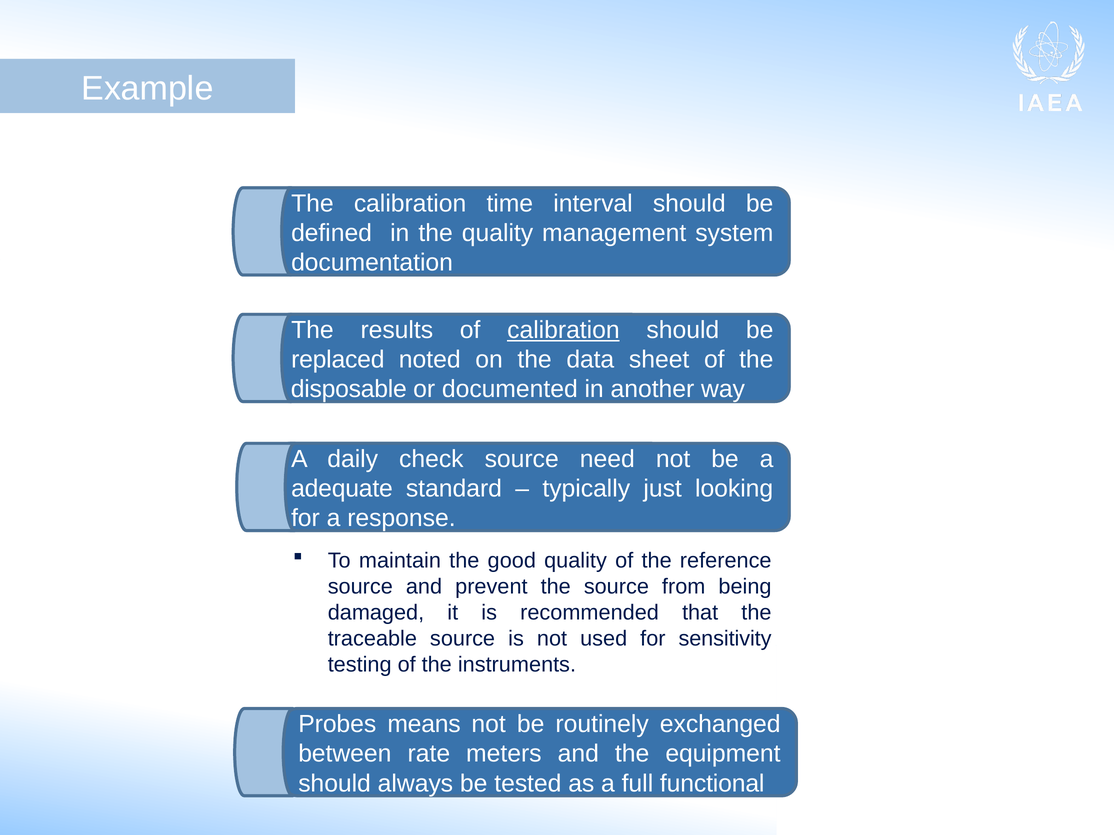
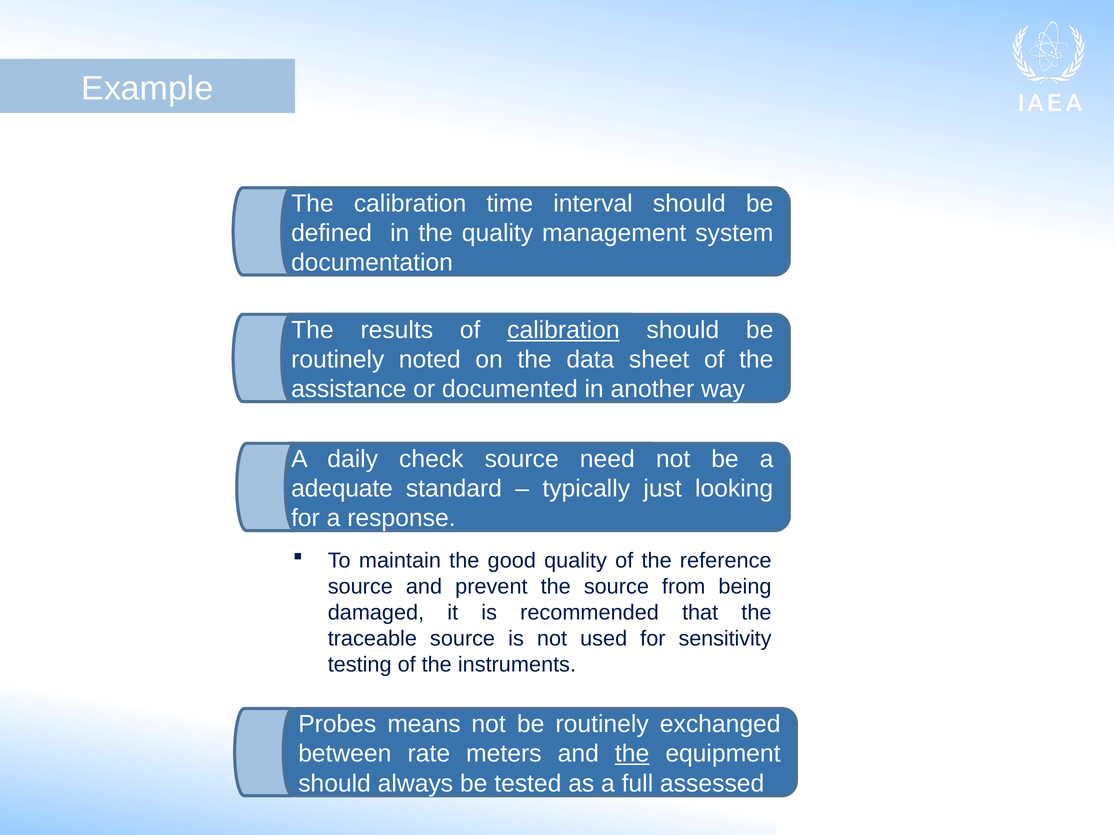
replaced: replaced -> routinely (338, 360)
disposable: disposable -> assistance (349, 390)
the underline: none -> present (632, 754)
functional: functional -> assessed (712, 784)
